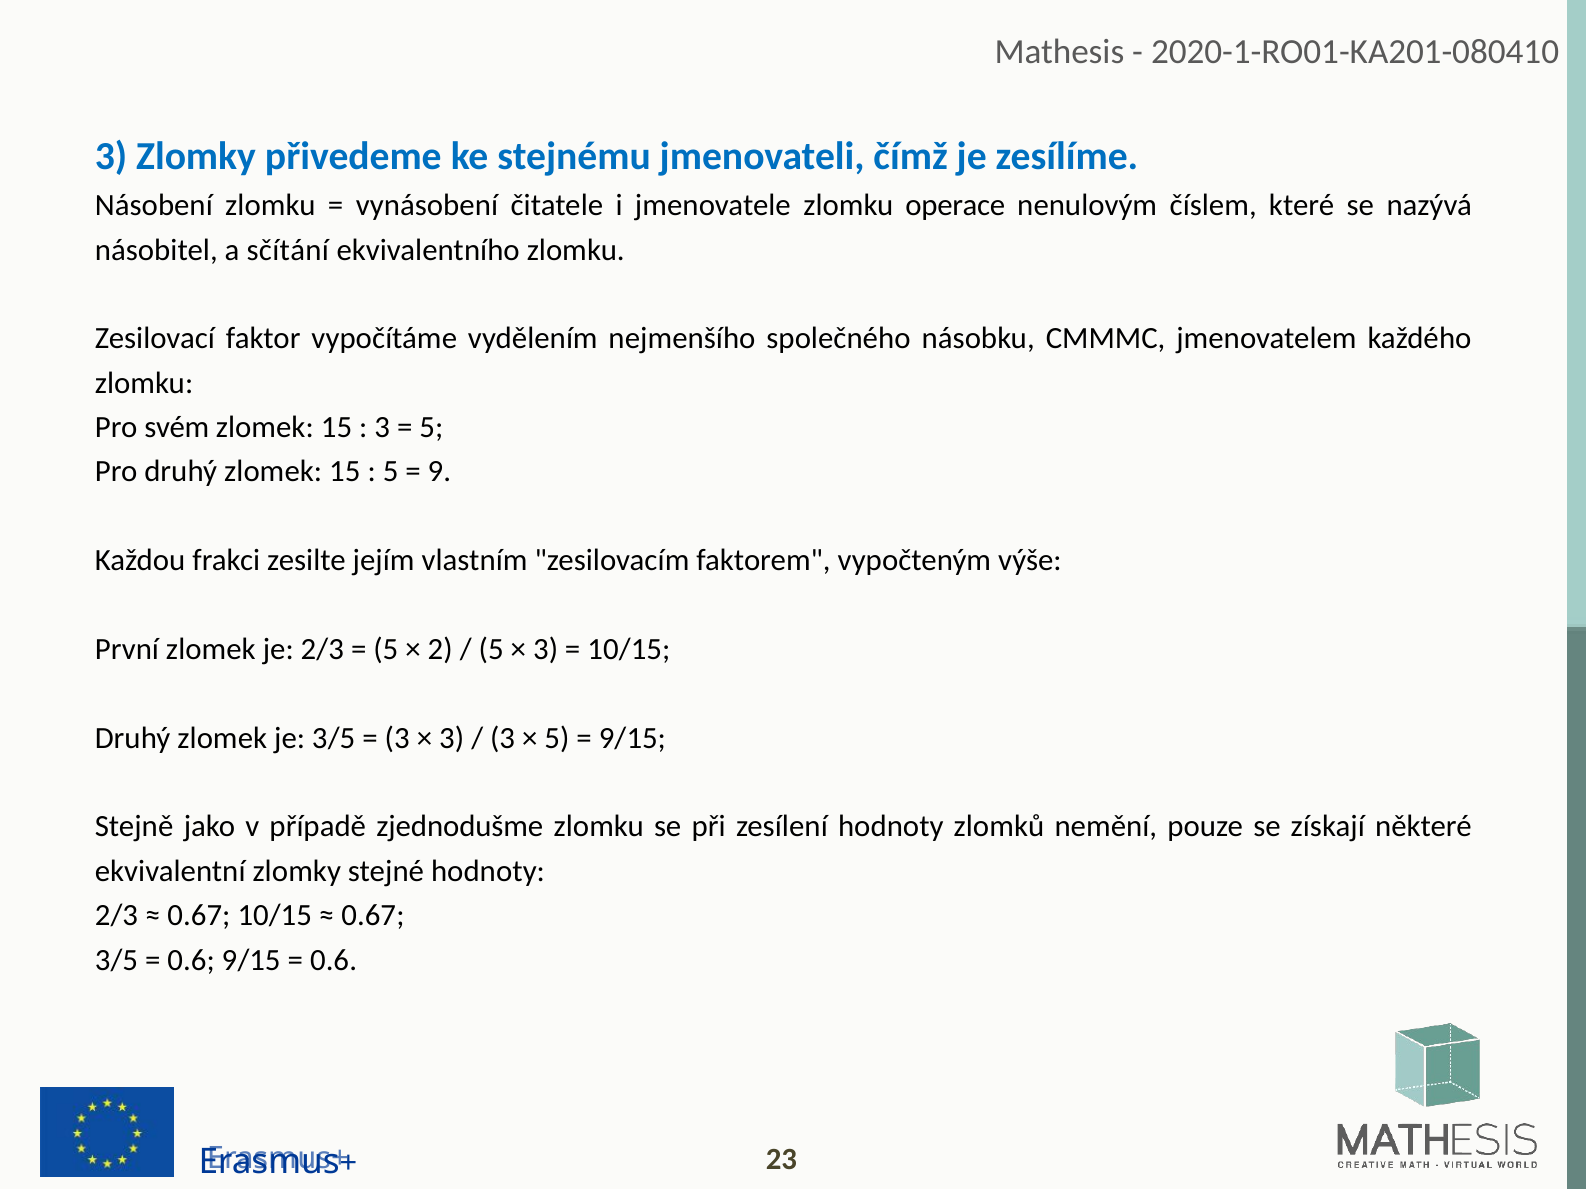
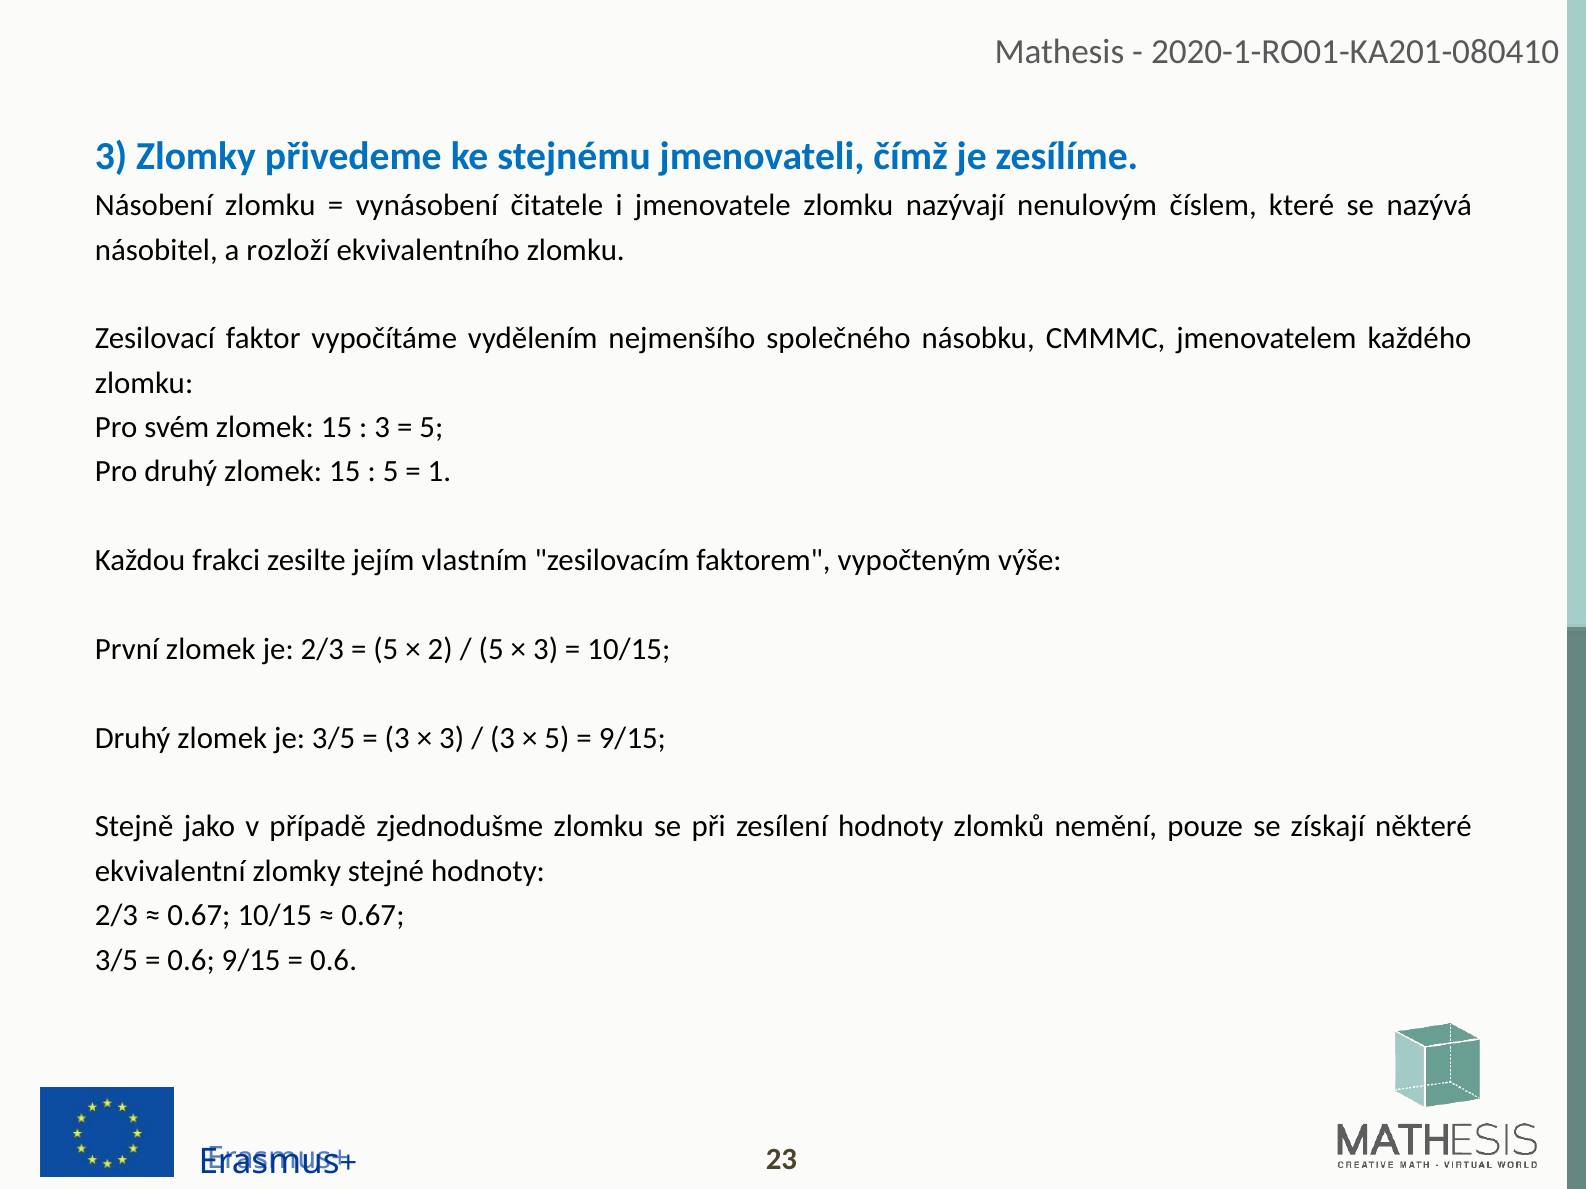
operace: operace -> nazývají (955, 206)
sčítání: sčítání -> rozloží (288, 250)
9: 9 -> 1 (439, 472)
